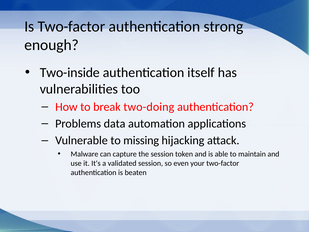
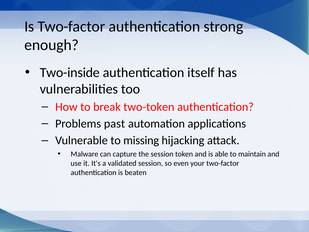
two-doing: two-doing -> two-token (149, 107)
data: data -> past (114, 124)
